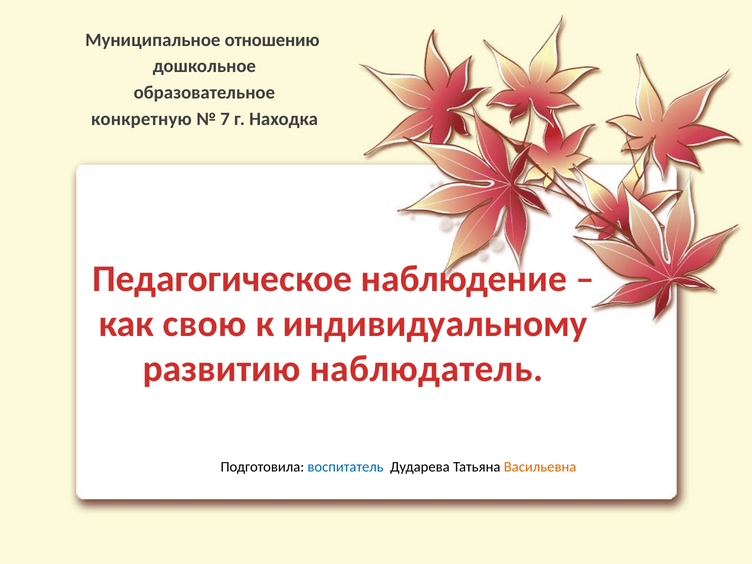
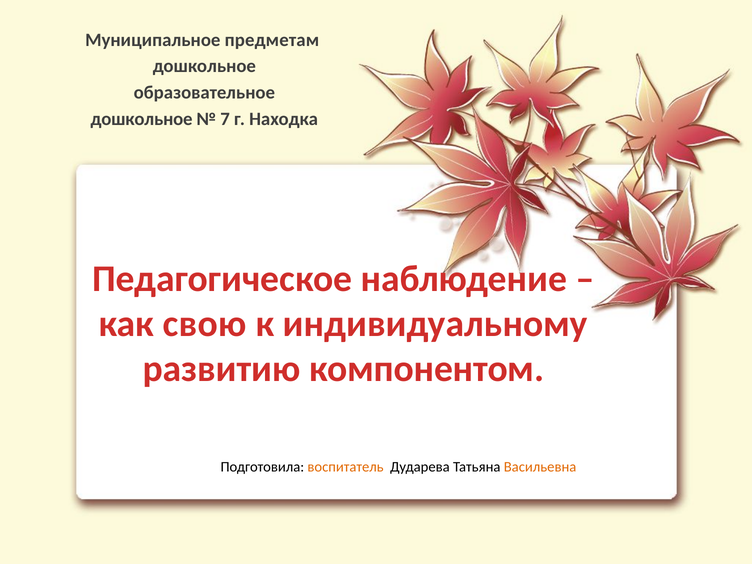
отношению: отношению -> предметам (272, 40)
конкретную: конкретную -> дошкольное (142, 119)
наблюдатель: наблюдатель -> компонентом (427, 369)
воспитатель colour: blue -> orange (346, 467)
